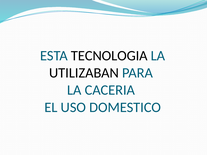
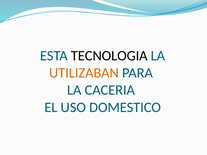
UTILIZABAN colour: black -> orange (84, 73)
